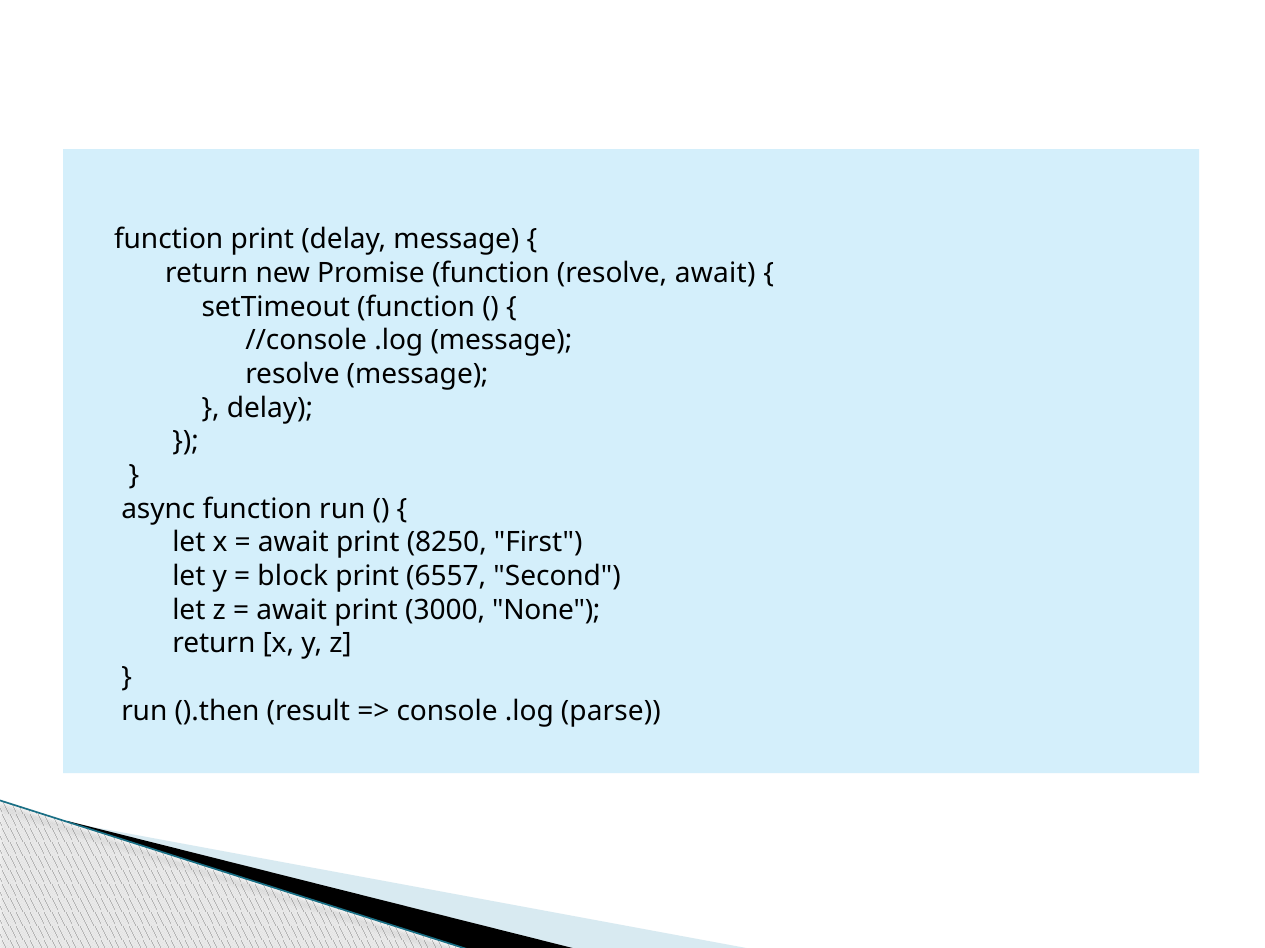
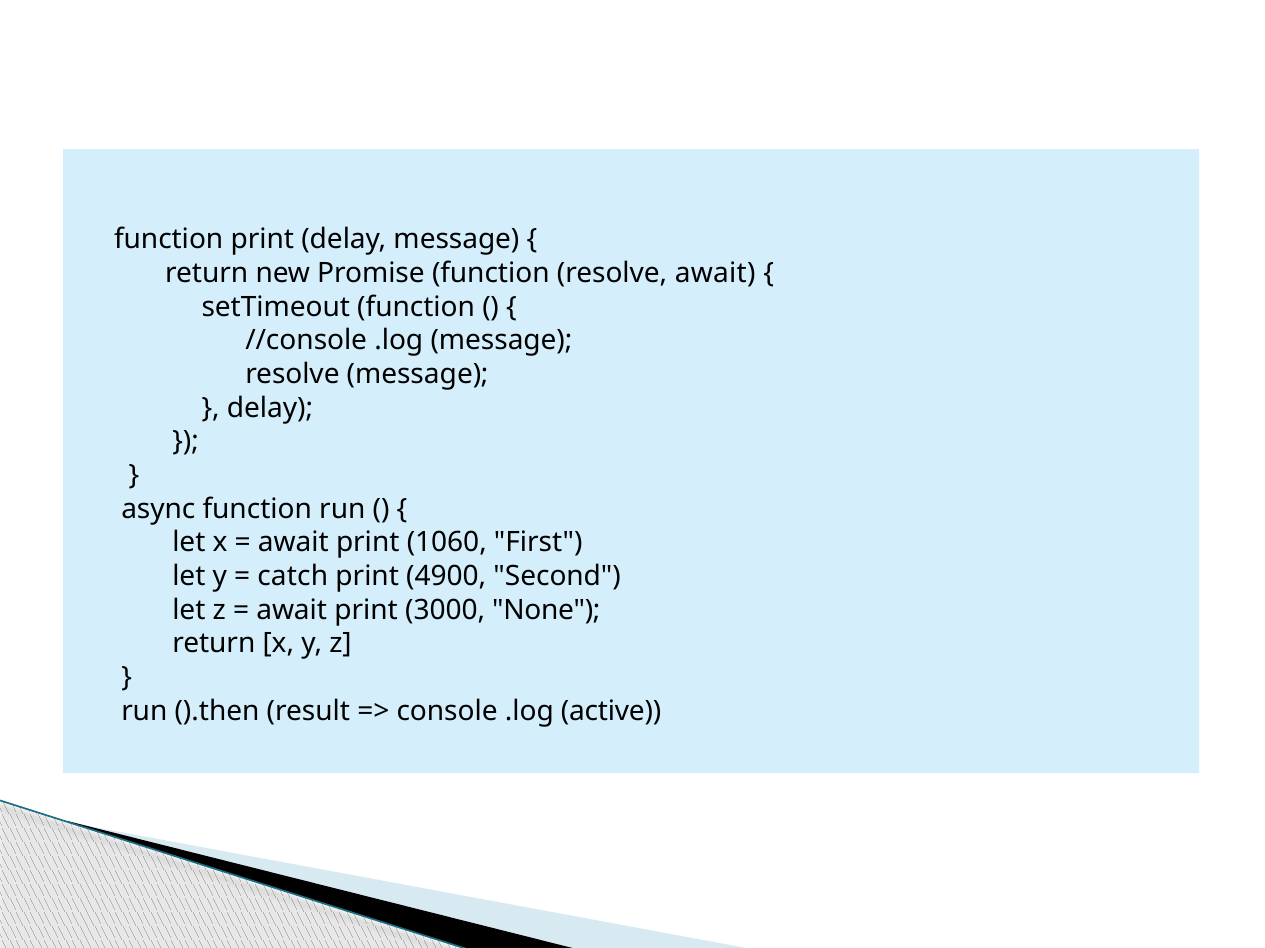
8250: 8250 -> 1060 (447, 543)
block: block -> catch (293, 577)
6557: 6557 -> 4900 (446, 577)
parse: parse -> active (611, 712)
